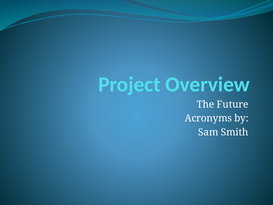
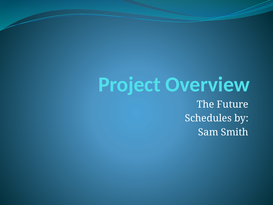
Acronyms: Acronyms -> Schedules (208, 118)
